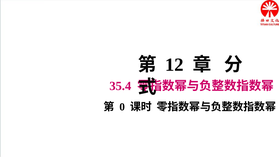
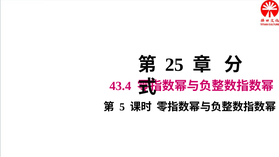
12: 12 -> 25 (174, 65)
35.4: 35.4 -> 43.4 (120, 86)
0: 0 -> 5 (122, 107)
